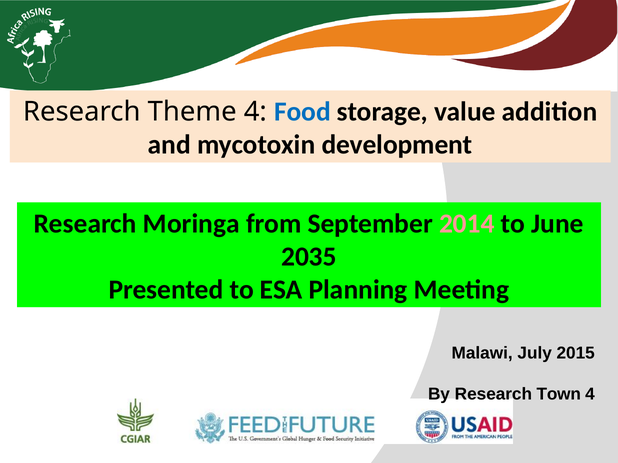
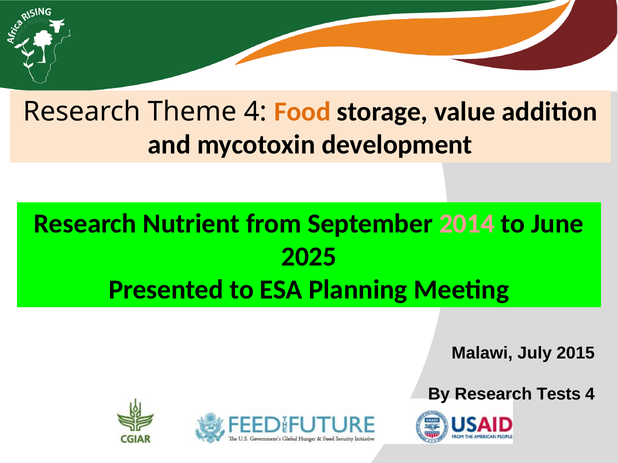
Food colour: blue -> orange (302, 112)
Moringa: Moringa -> Nutrient (191, 224)
2035: 2035 -> 2025 (309, 257)
Town: Town -> Tests (559, 395)
